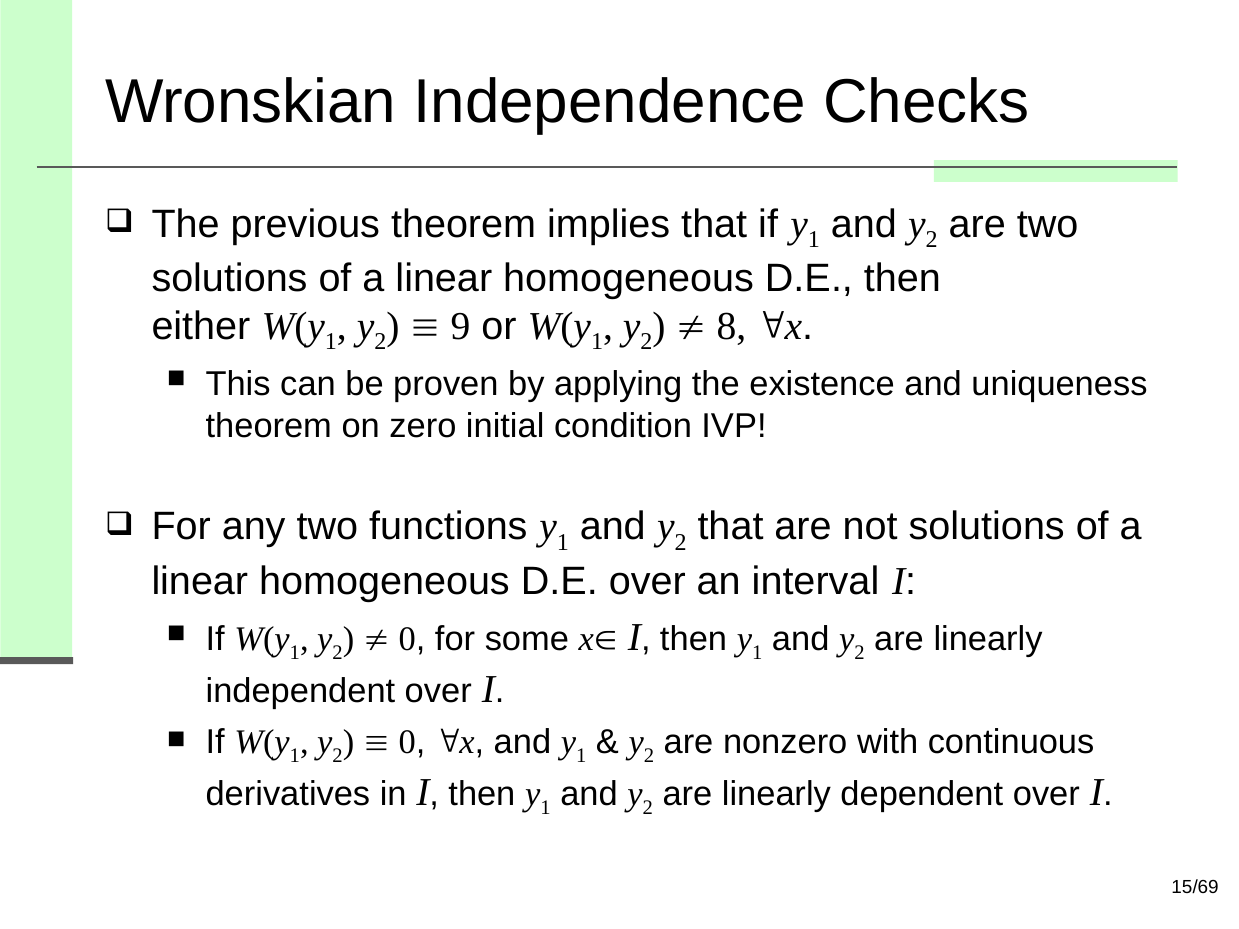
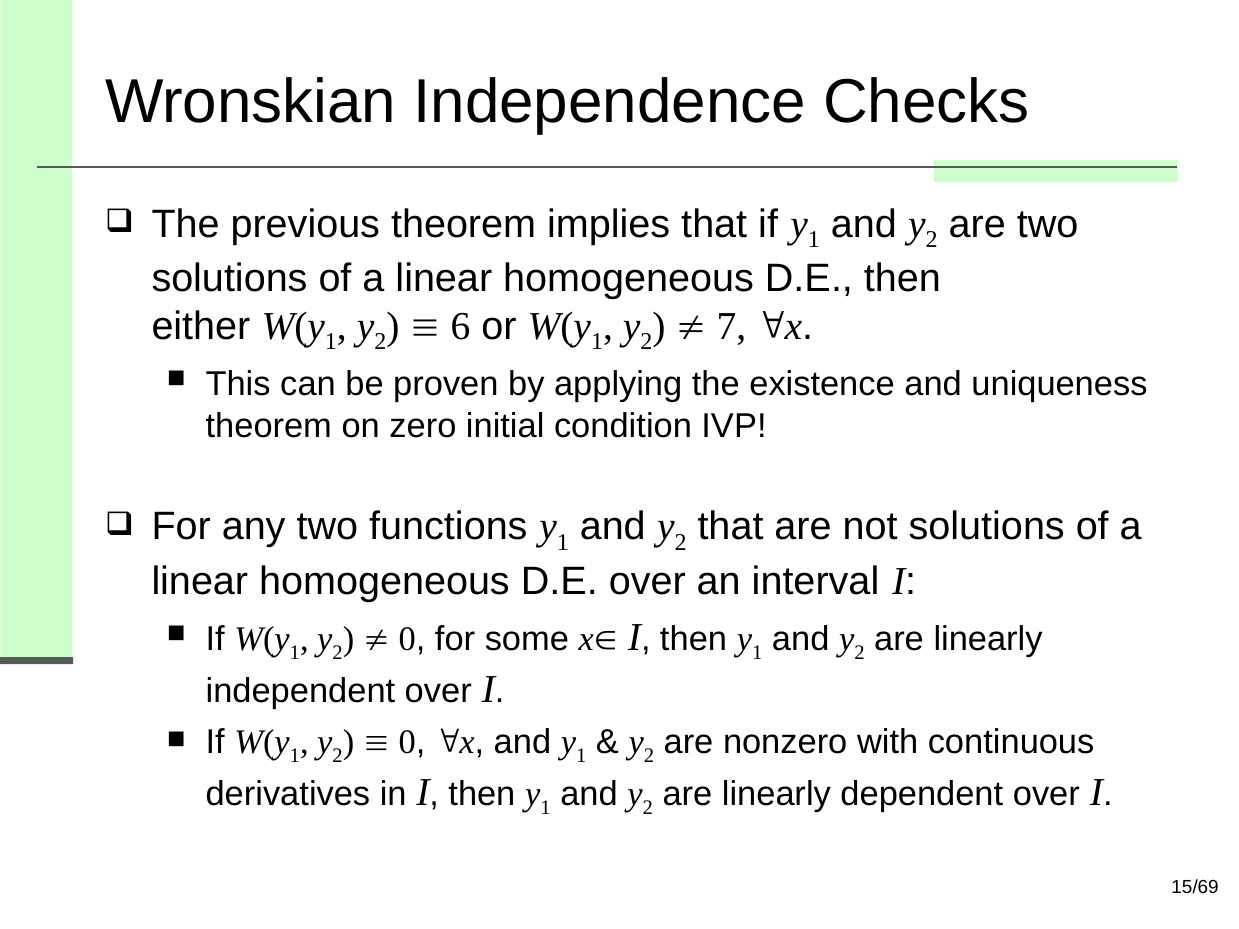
9: 9 -> 6 (460, 326)
8: 8 -> 7 (731, 326)
